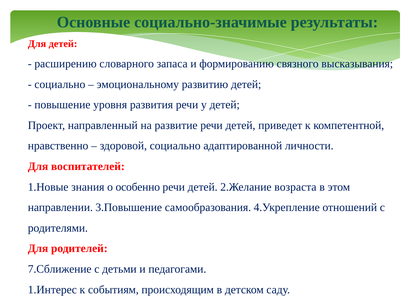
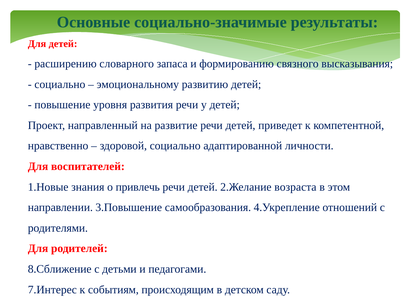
особенно: особенно -> привлечь (138, 187)
7.Сближение: 7.Сближение -> 8.Сближение (60, 269)
1.Интерес: 1.Интерес -> 7.Интерес (52, 289)
